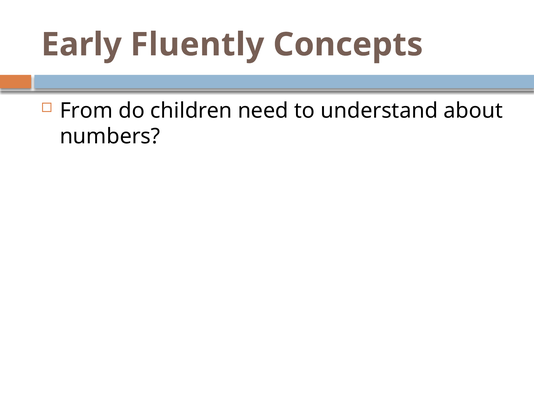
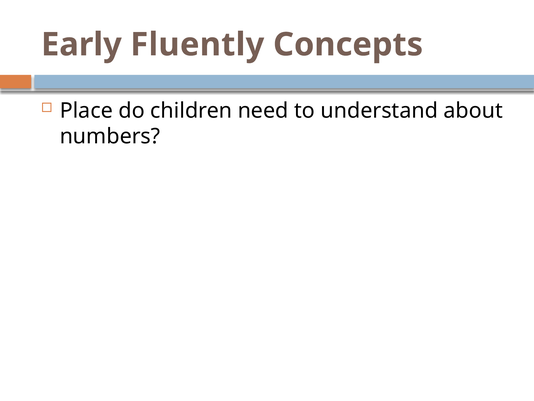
From: From -> Place (86, 110)
